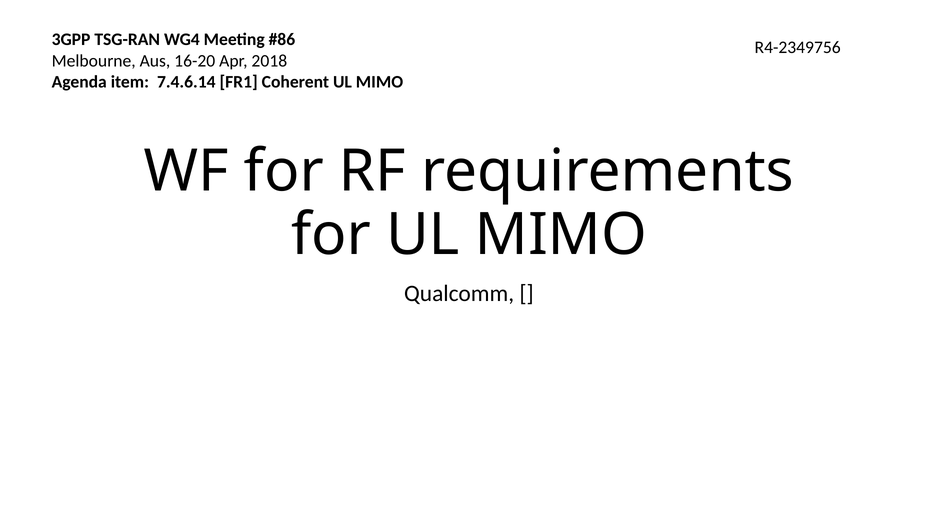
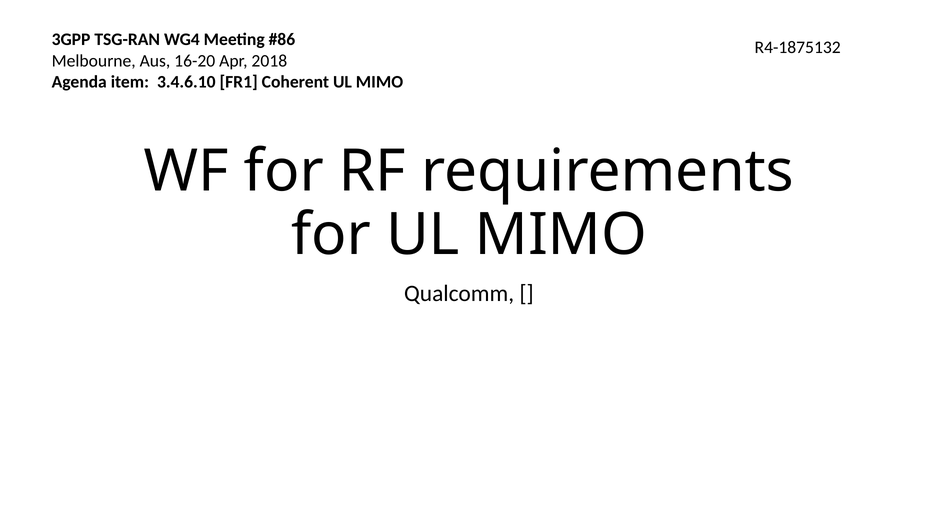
R4-2349756: R4-2349756 -> R4-1875132 (798, 47)
7.4.6.14: 7.4.6.14 -> 3.4.6.10 (186, 82)
